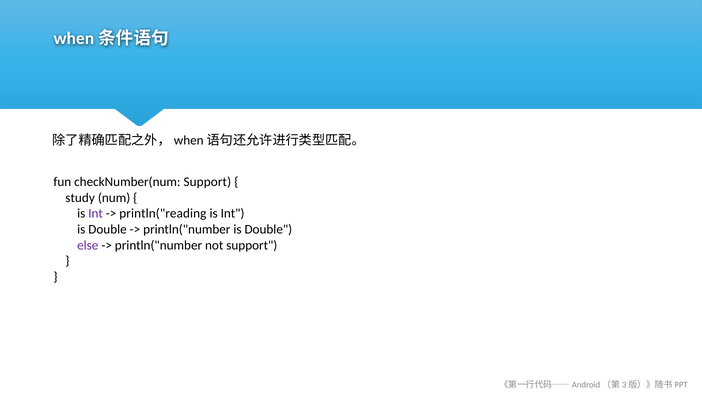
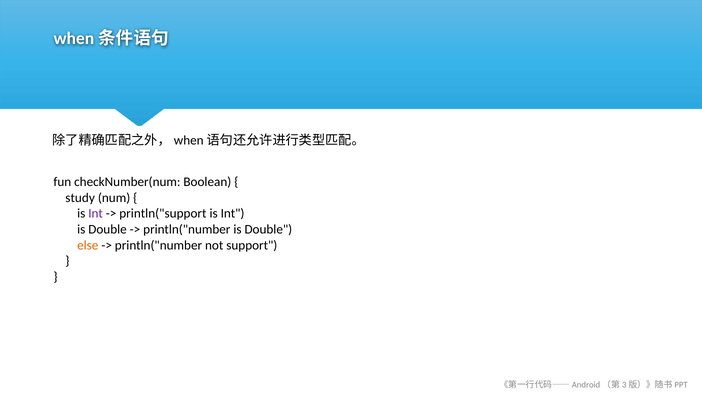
checkNumber(num Support: Support -> Boolean (207, 182)
println("reading: println("reading -> println("support (163, 214)
else colour: purple -> orange (88, 245)
